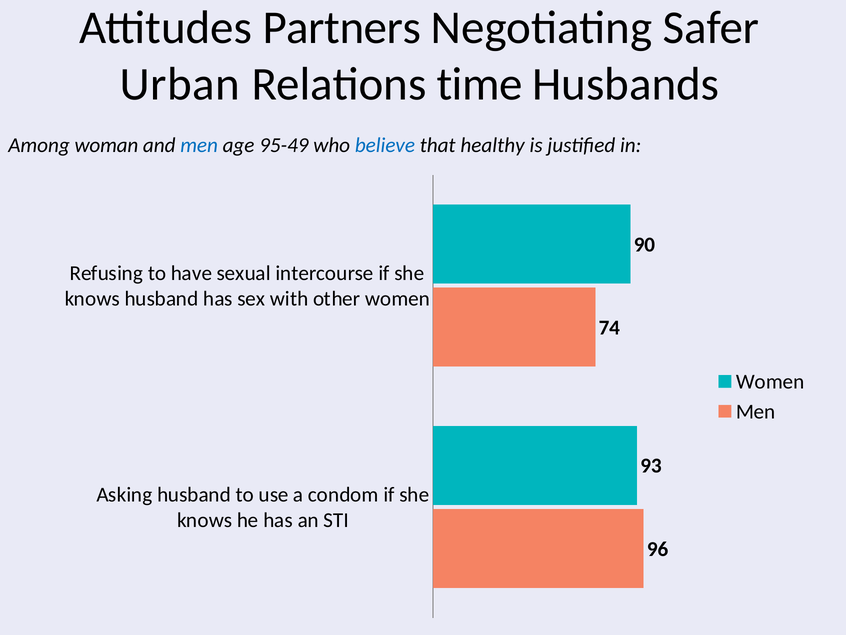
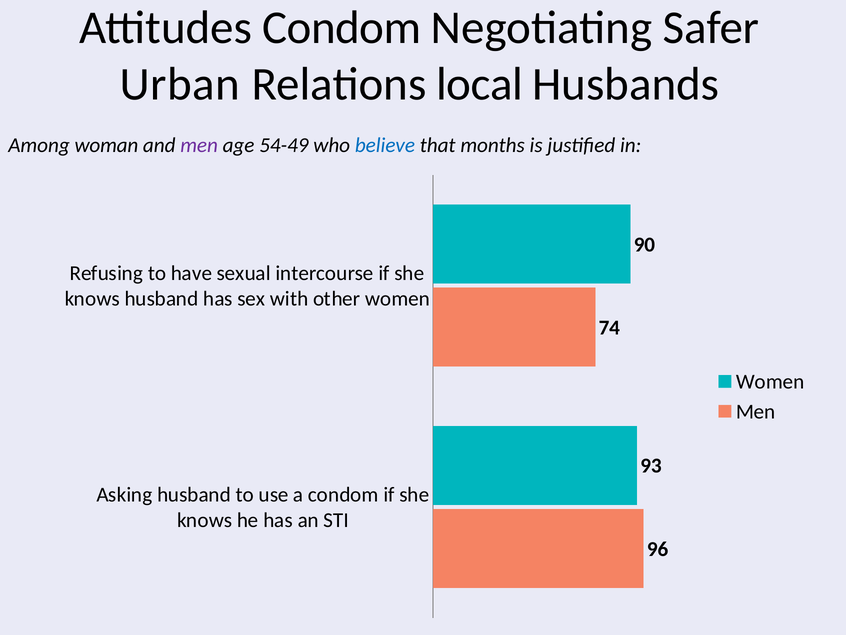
Attitudes Partners: Partners -> Condom (342, 28)
time: time -> local (480, 84)
men colour: blue -> purple (199, 145)
95-49: 95-49 -> 54-49 (284, 145)
healthy: healthy -> months (493, 145)
